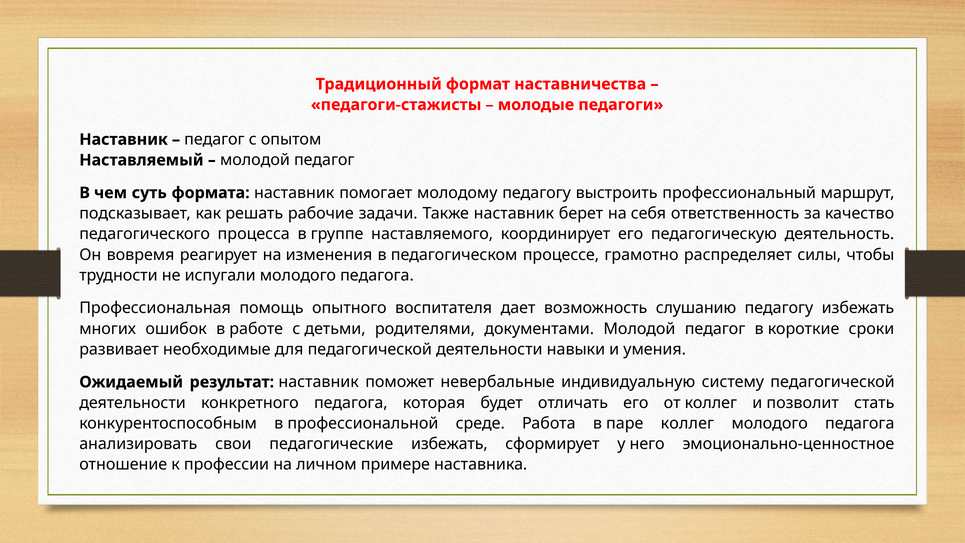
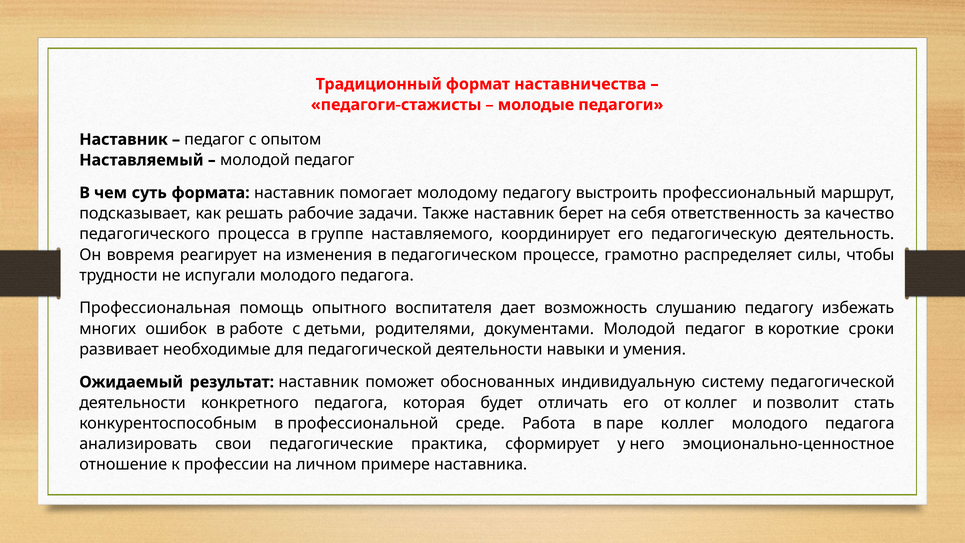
невербальные: невербальные -> обоснованных (498, 382)
педагогические избежать: избежать -> практика (449, 444)
